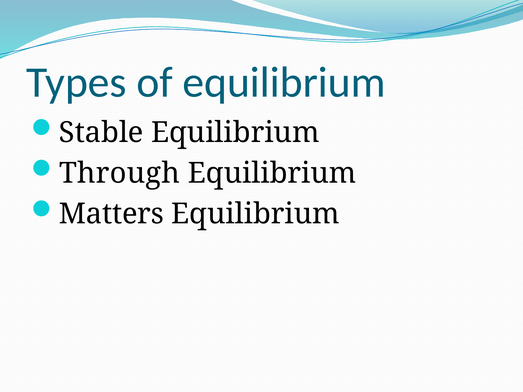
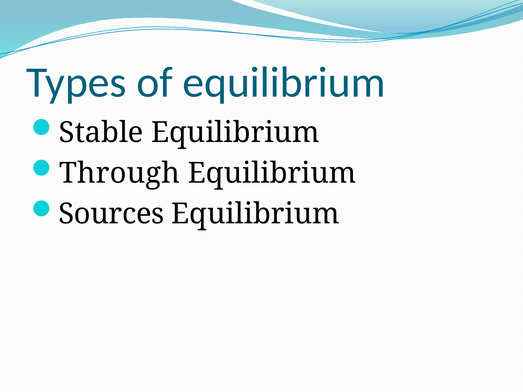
Matters: Matters -> Sources (111, 214)
